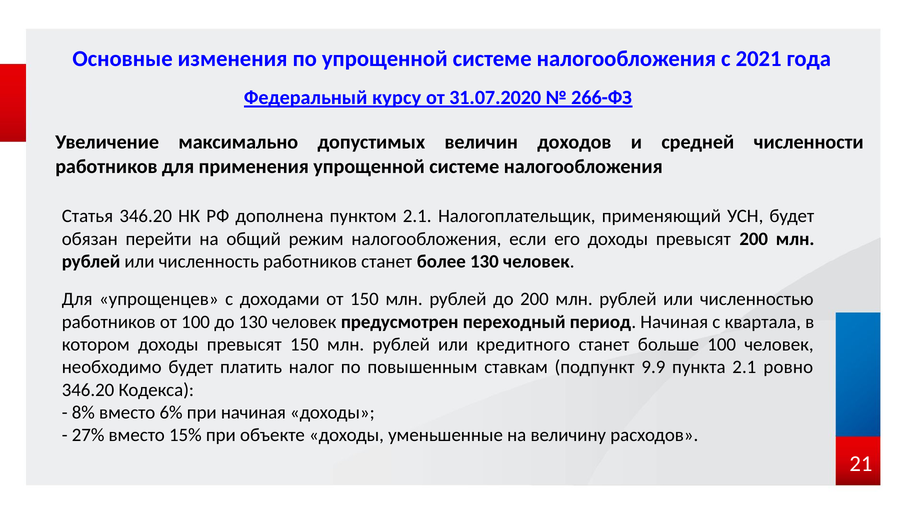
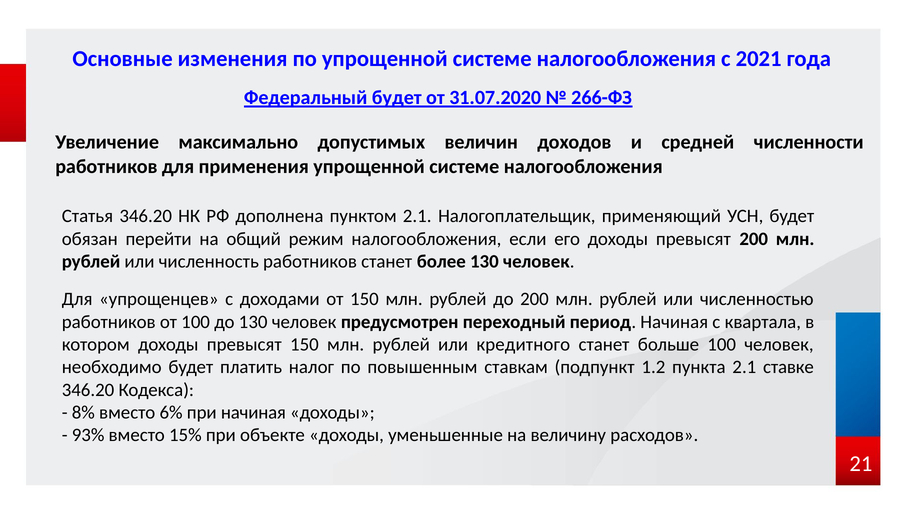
Федеральный курсу: курсу -> будет (397, 98)
9.9: 9.9 -> 1.2 (653, 367)
ровно: ровно -> ставке (788, 367)
27%: 27% -> 93% (88, 435)
